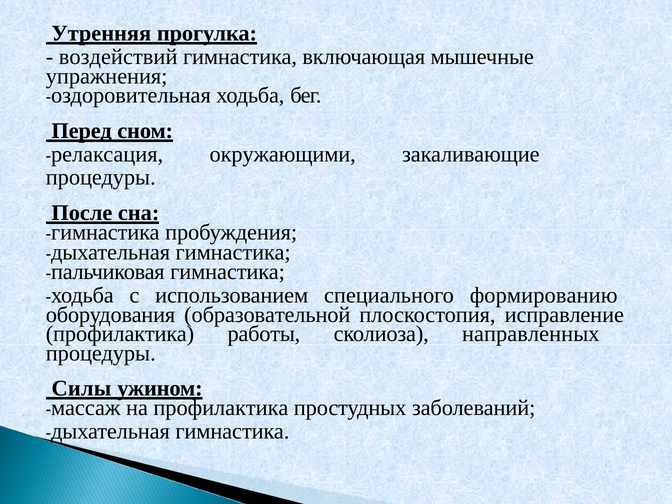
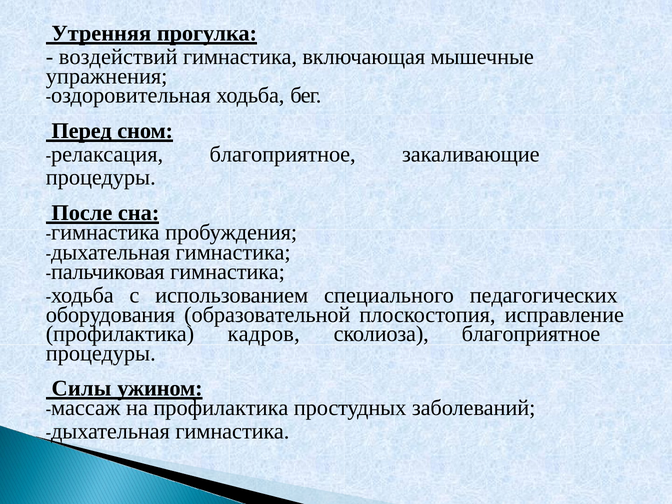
окружающими: окружающими -> благоприятное (283, 154)
формированию: формированию -> педагогических (544, 295)
работы: работы -> кадров (264, 334)
сколиоза направленных: направленных -> благоприятное (531, 334)
